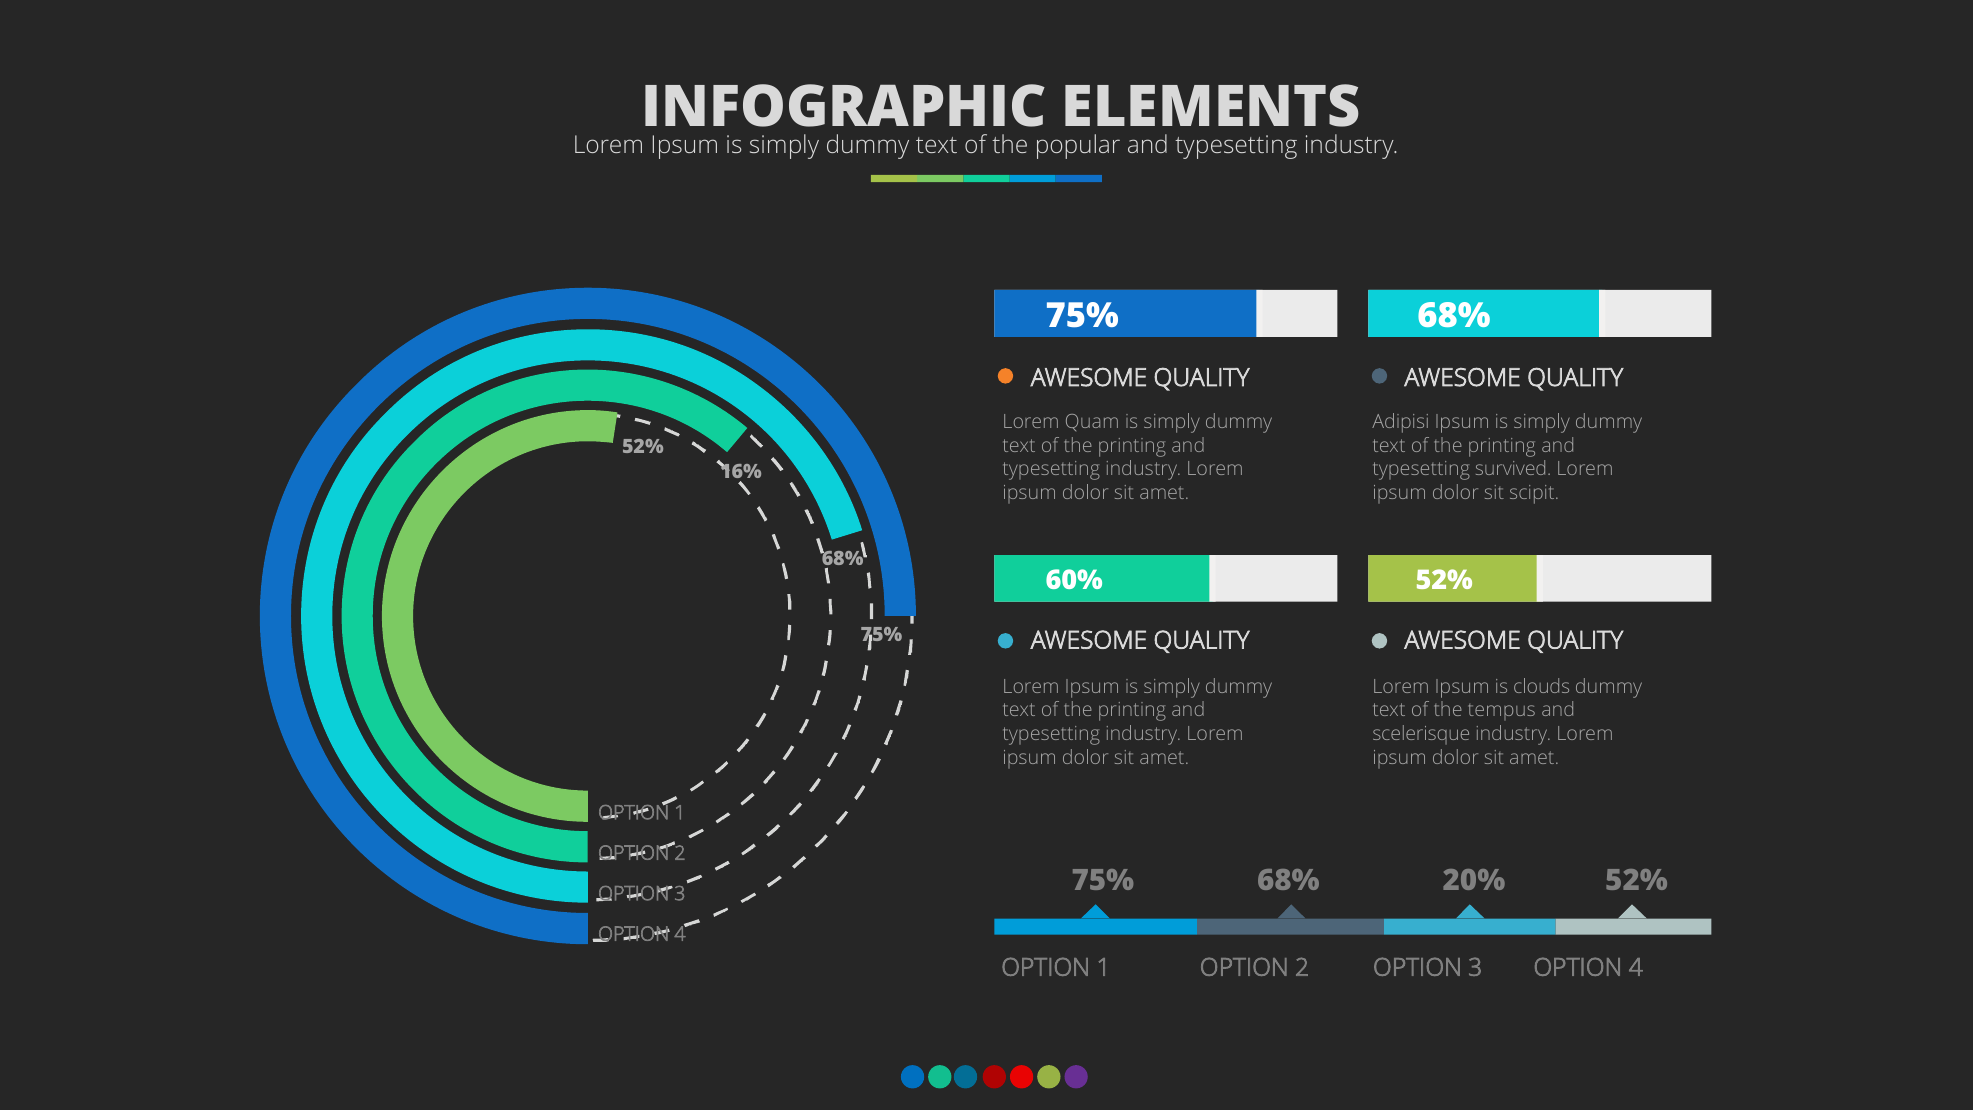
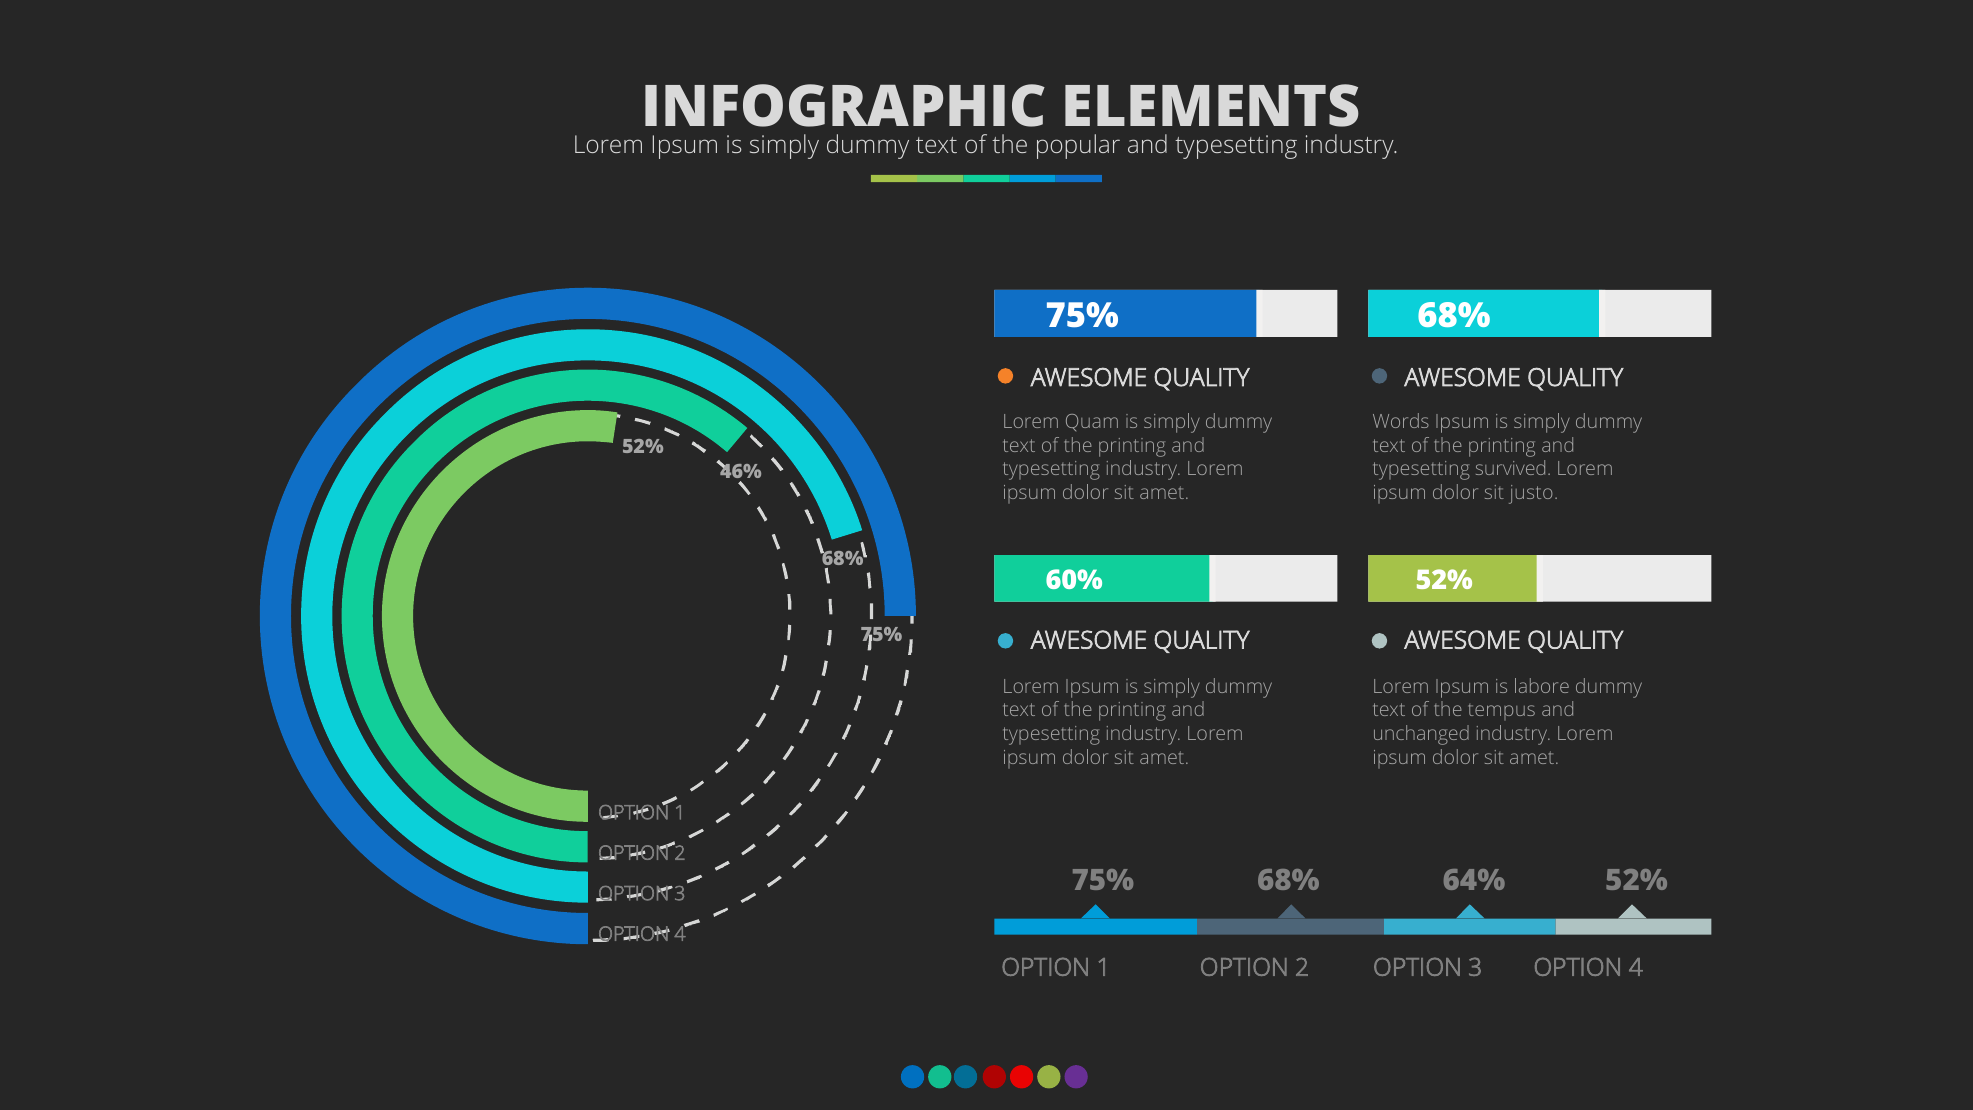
Adipisi: Adipisi -> Words (1401, 422)
16%: 16% -> 46% (741, 472)
scipit: scipit -> justo (1534, 493)
clouds: clouds -> labore (1542, 686)
scelerisque: scelerisque -> unchanged (1421, 734)
20%: 20% -> 64% (1474, 881)
